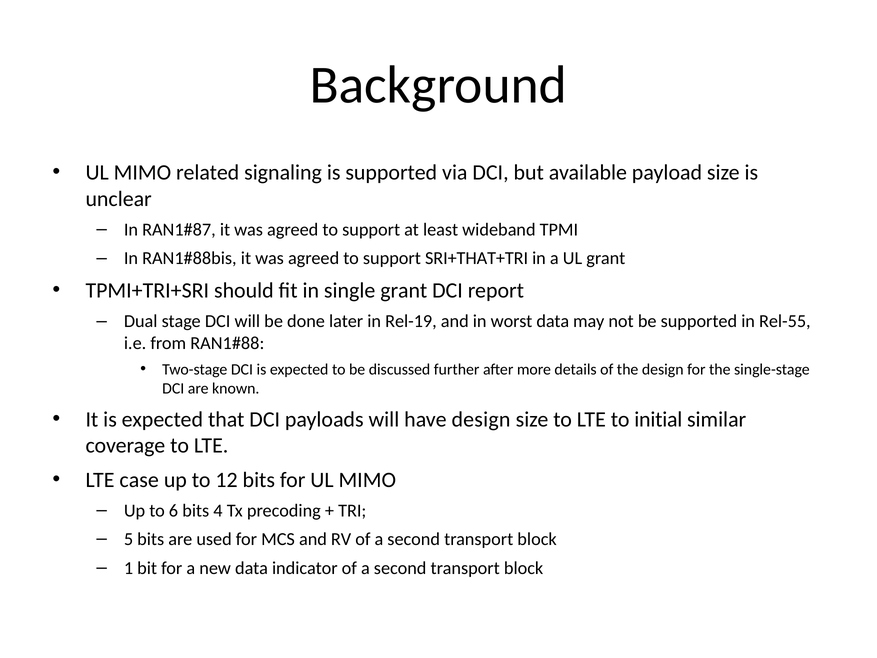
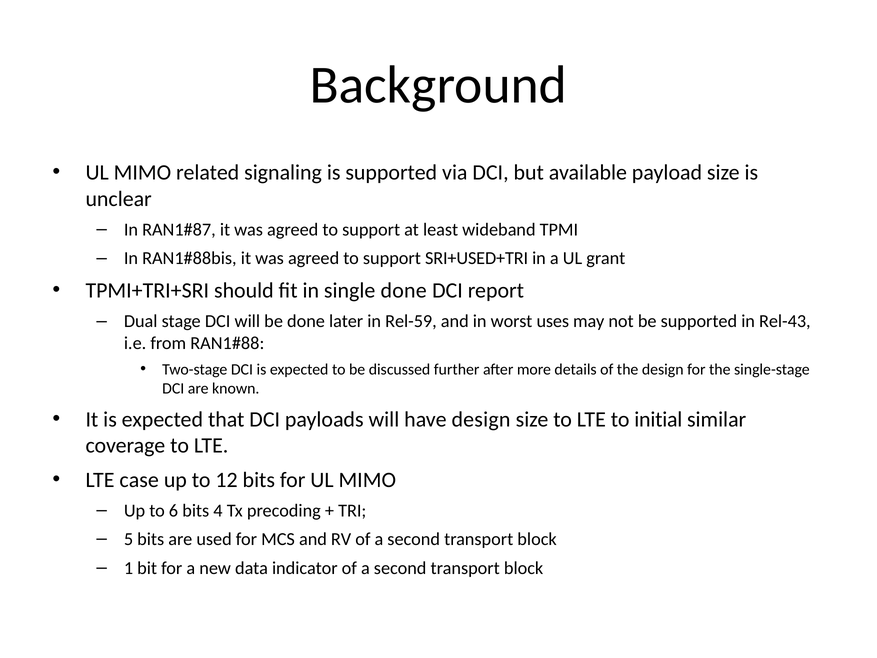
SRI+THAT+TRI: SRI+THAT+TRI -> SRI+USED+TRI (477, 258)
single grant: grant -> done (404, 290)
Rel-19: Rel-19 -> Rel-59 (411, 321)
worst data: data -> uses (553, 321)
Rel-55: Rel-55 -> Rel-43 (785, 321)
